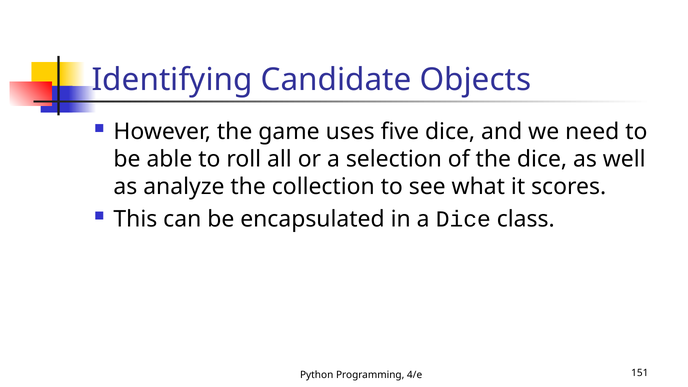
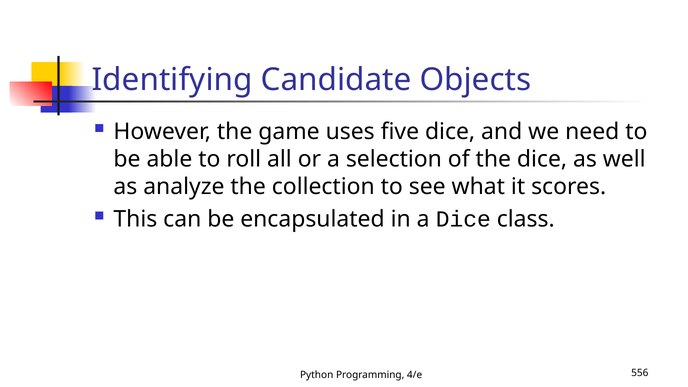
151: 151 -> 556 (640, 373)
